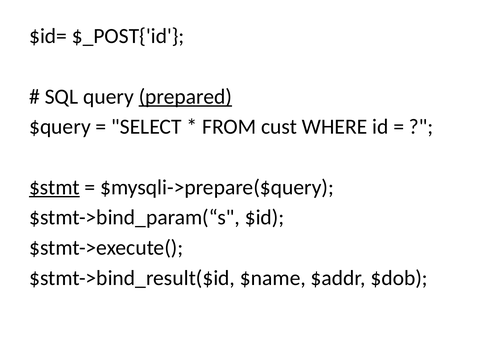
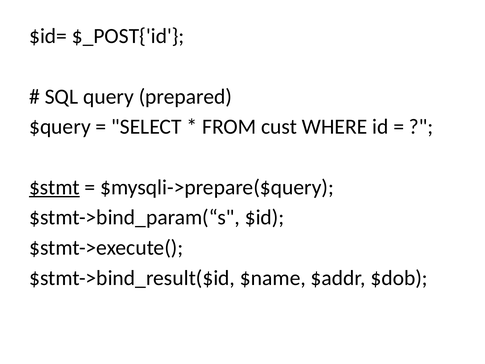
prepared underline: present -> none (185, 97)
